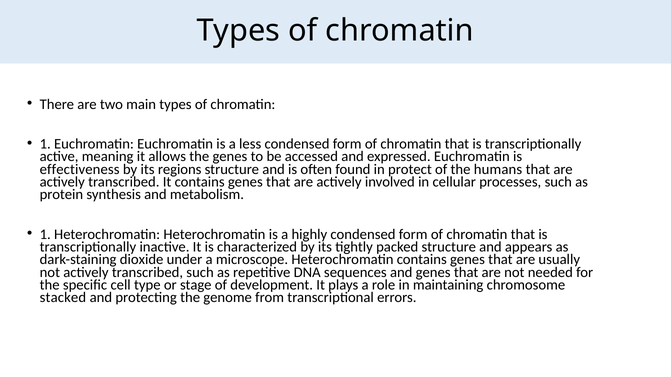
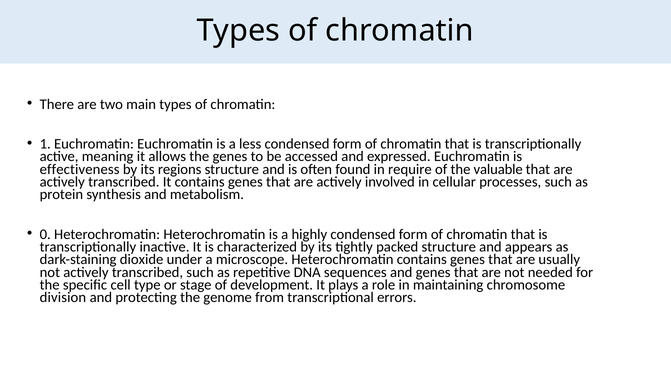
protect: protect -> require (410, 170)
humans: humans -> valuable (498, 170)
1: 1 -> 0 (45, 235)
stacked: stacked -> division (63, 298)
